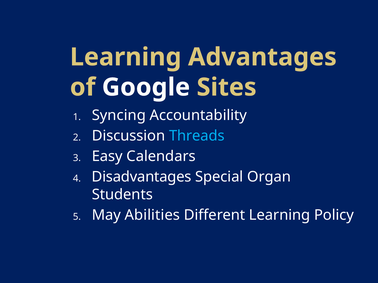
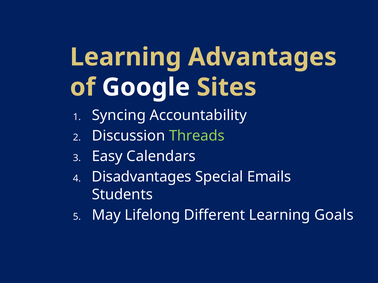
Threads colour: light blue -> light green (197, 136)
Organ: Organ -> Emails (269, 177)
Abilities: Abilities -> Lifelong (152, 215)
Policy: Policy -> Goals (334, 215)
